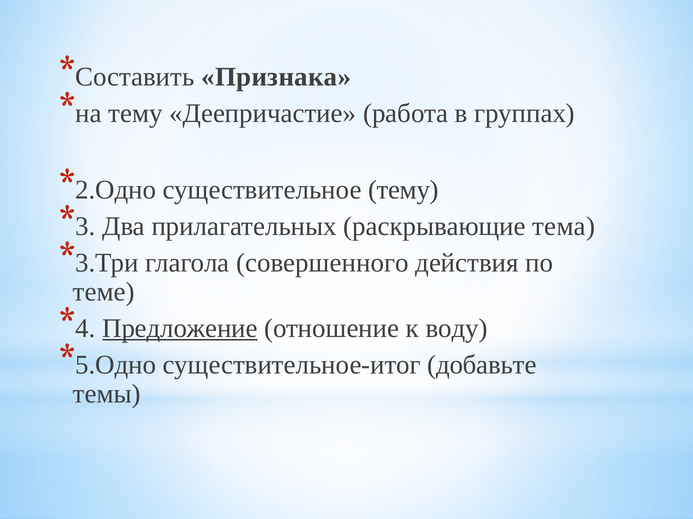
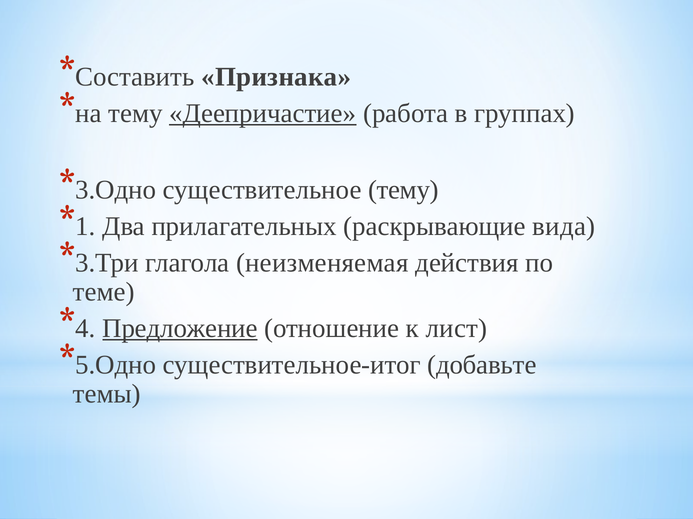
Деепричастие underline: none -> present (263, 114)
2.Одно: 2.Одно -> 3.Одно (116, 190)
3: 3 -> 1 (85, 226)
тема: тема -> вида (564, 226)
совершенного: совершенного -> неизменяемая (322, 263)
воду: воду -> лист (456, 329)
